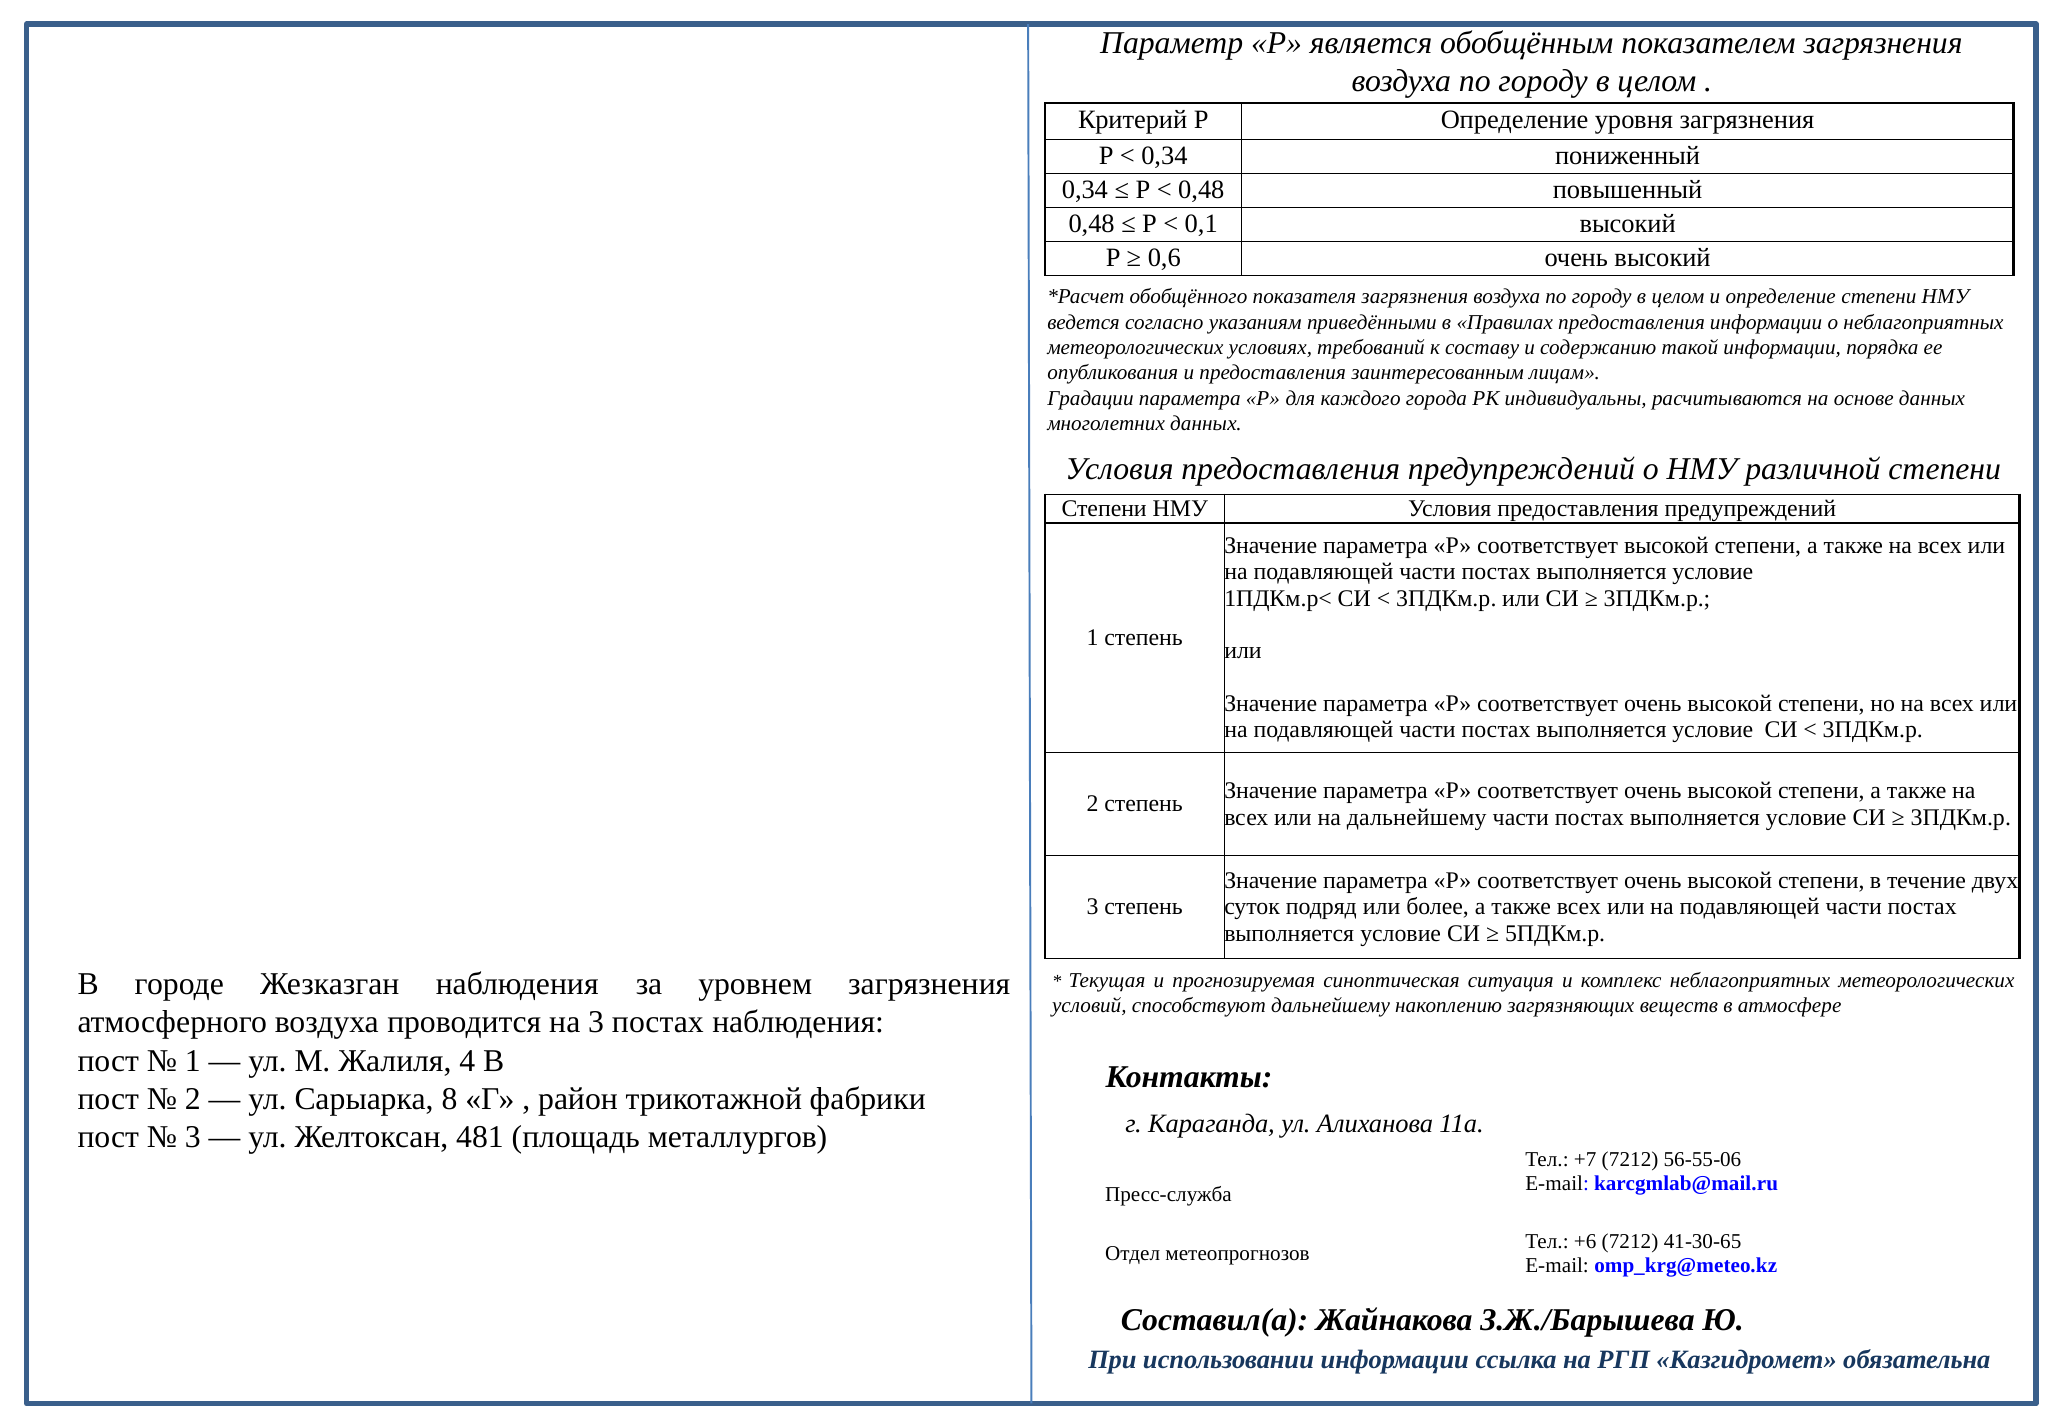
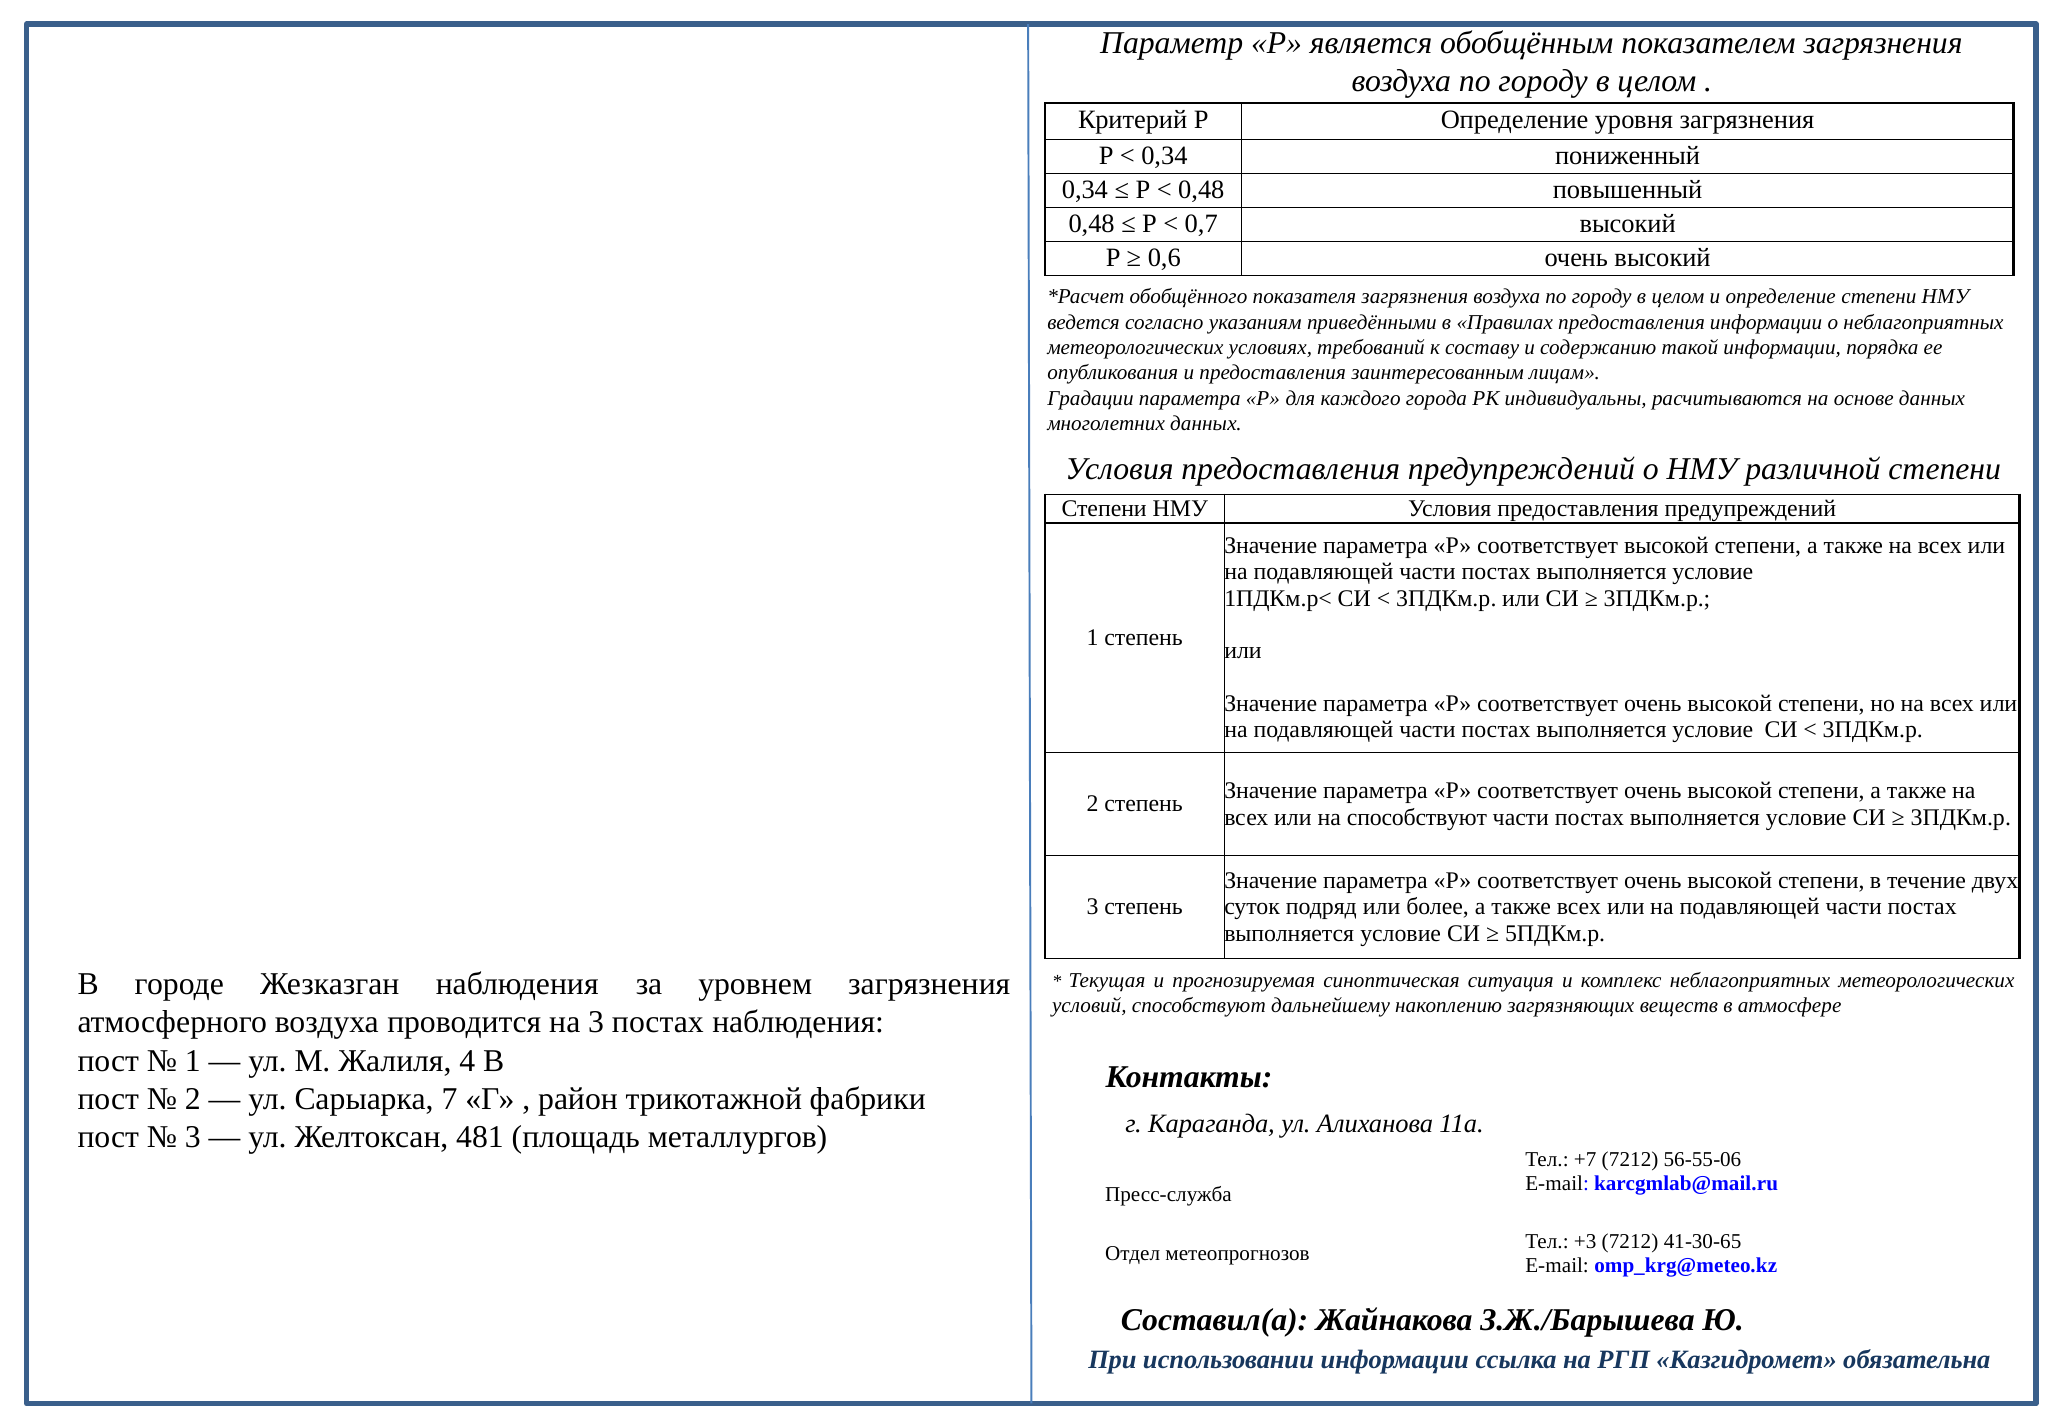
0,1: 0,1 -> 0,7 (1201, 224)
на дальнейшему: дальнейшему -> способствуют (1417, 817)
8: 8 -> 7 (449, 1099)
+6: +6 -> +3 (1585, 1242)
